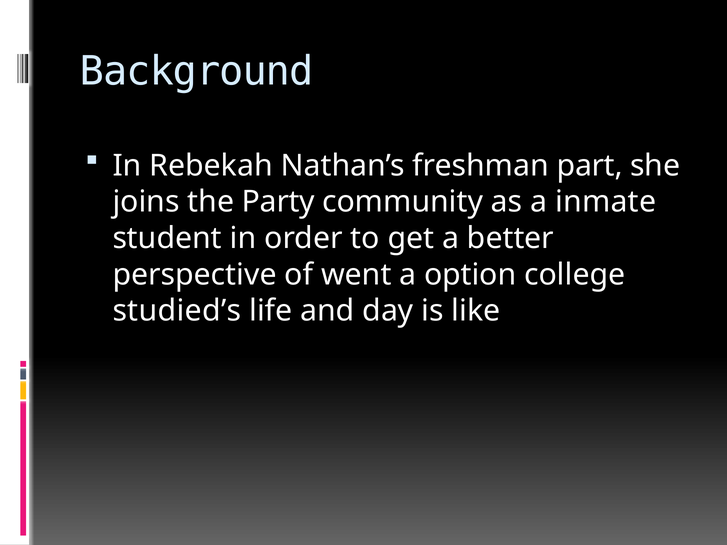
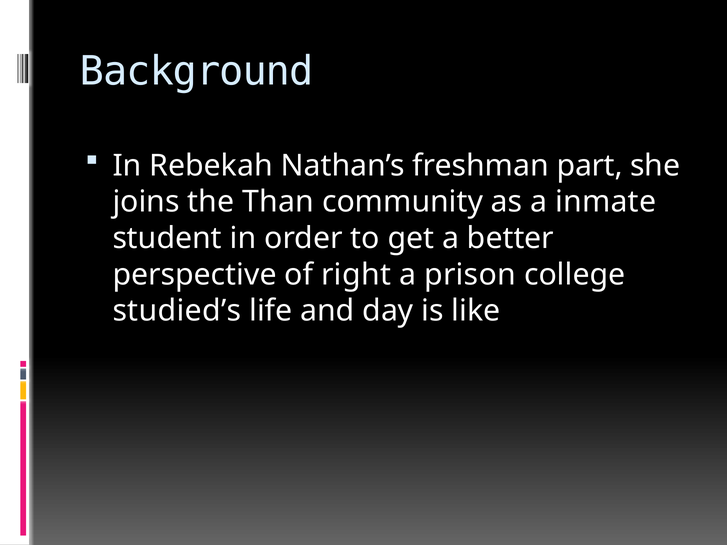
Party: Party -> Than (278, 202)
went: went -> right (356, 275)
option: option -> prison (470, 275)
